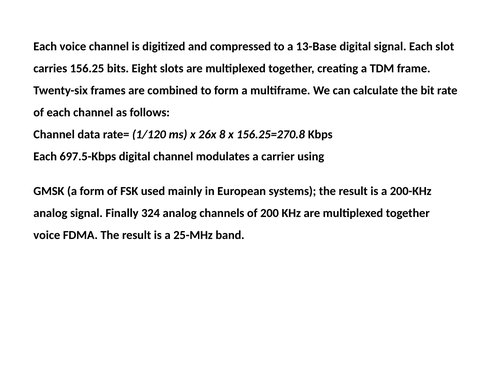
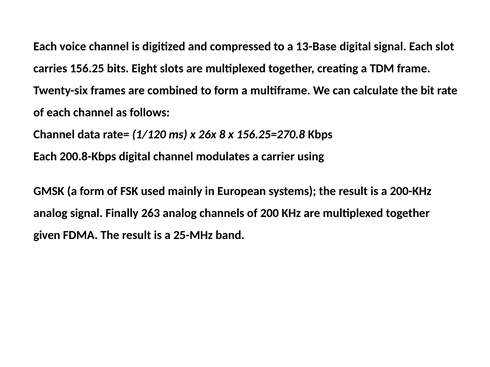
697.5-Kbps: 697.5-Kbps -> 200.8-Kbps (88, 157)
324: 324 -> 263 (151, 214)
voice: voice -> given (47, 236)
